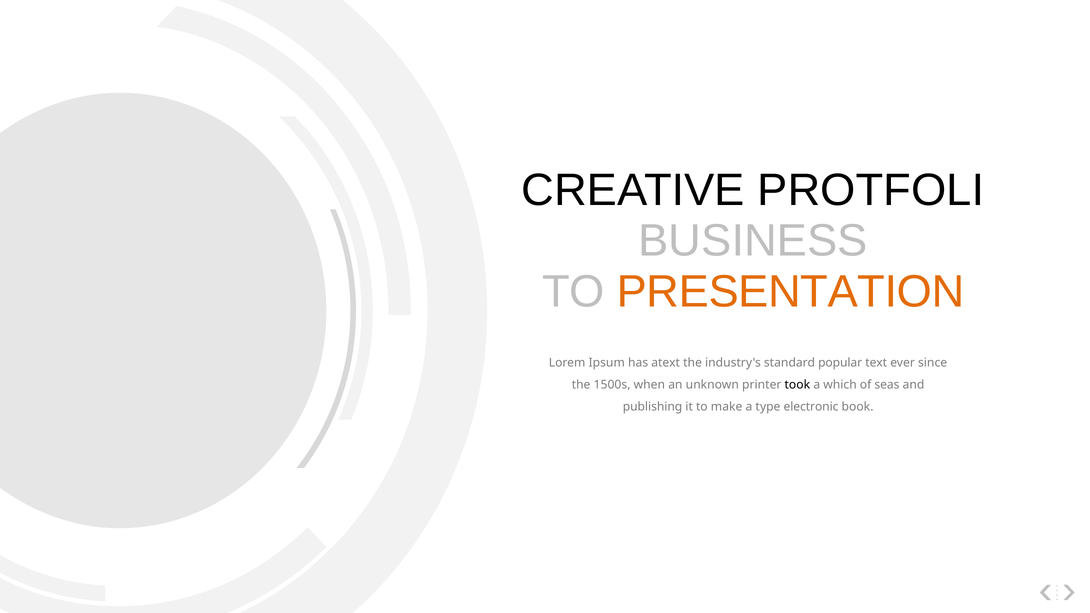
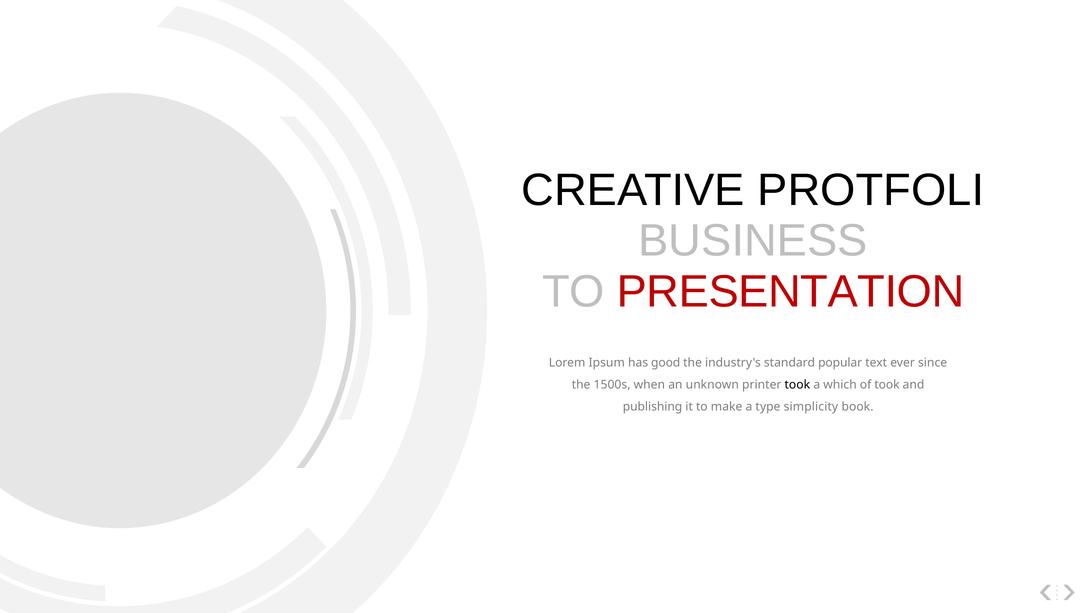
PRESENTATION colour: orange -> red (791, 292)
atext: atext -> good (666, 363)
of seas: seas -> took (887, 385)
electronic: electronic -> simplicity (811, 407)
